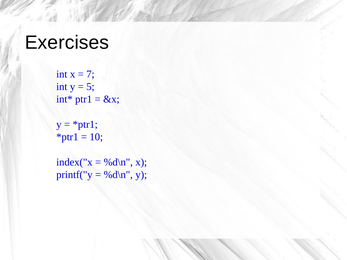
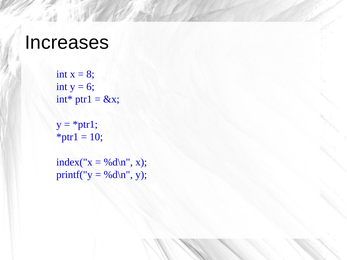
Exercises: Exercises -> Increases (67, 43)
7: 7 -> 8 (90, 74)
5: 5 -> 6 (90, 87)
